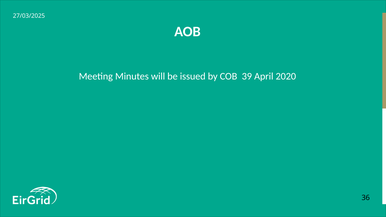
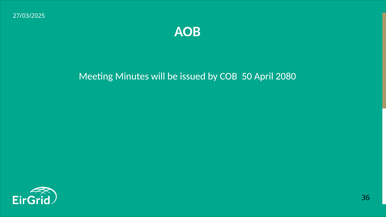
39: 39 -> 50 (247, 76)
2020: 2020 -> 2080 (286, 76)
